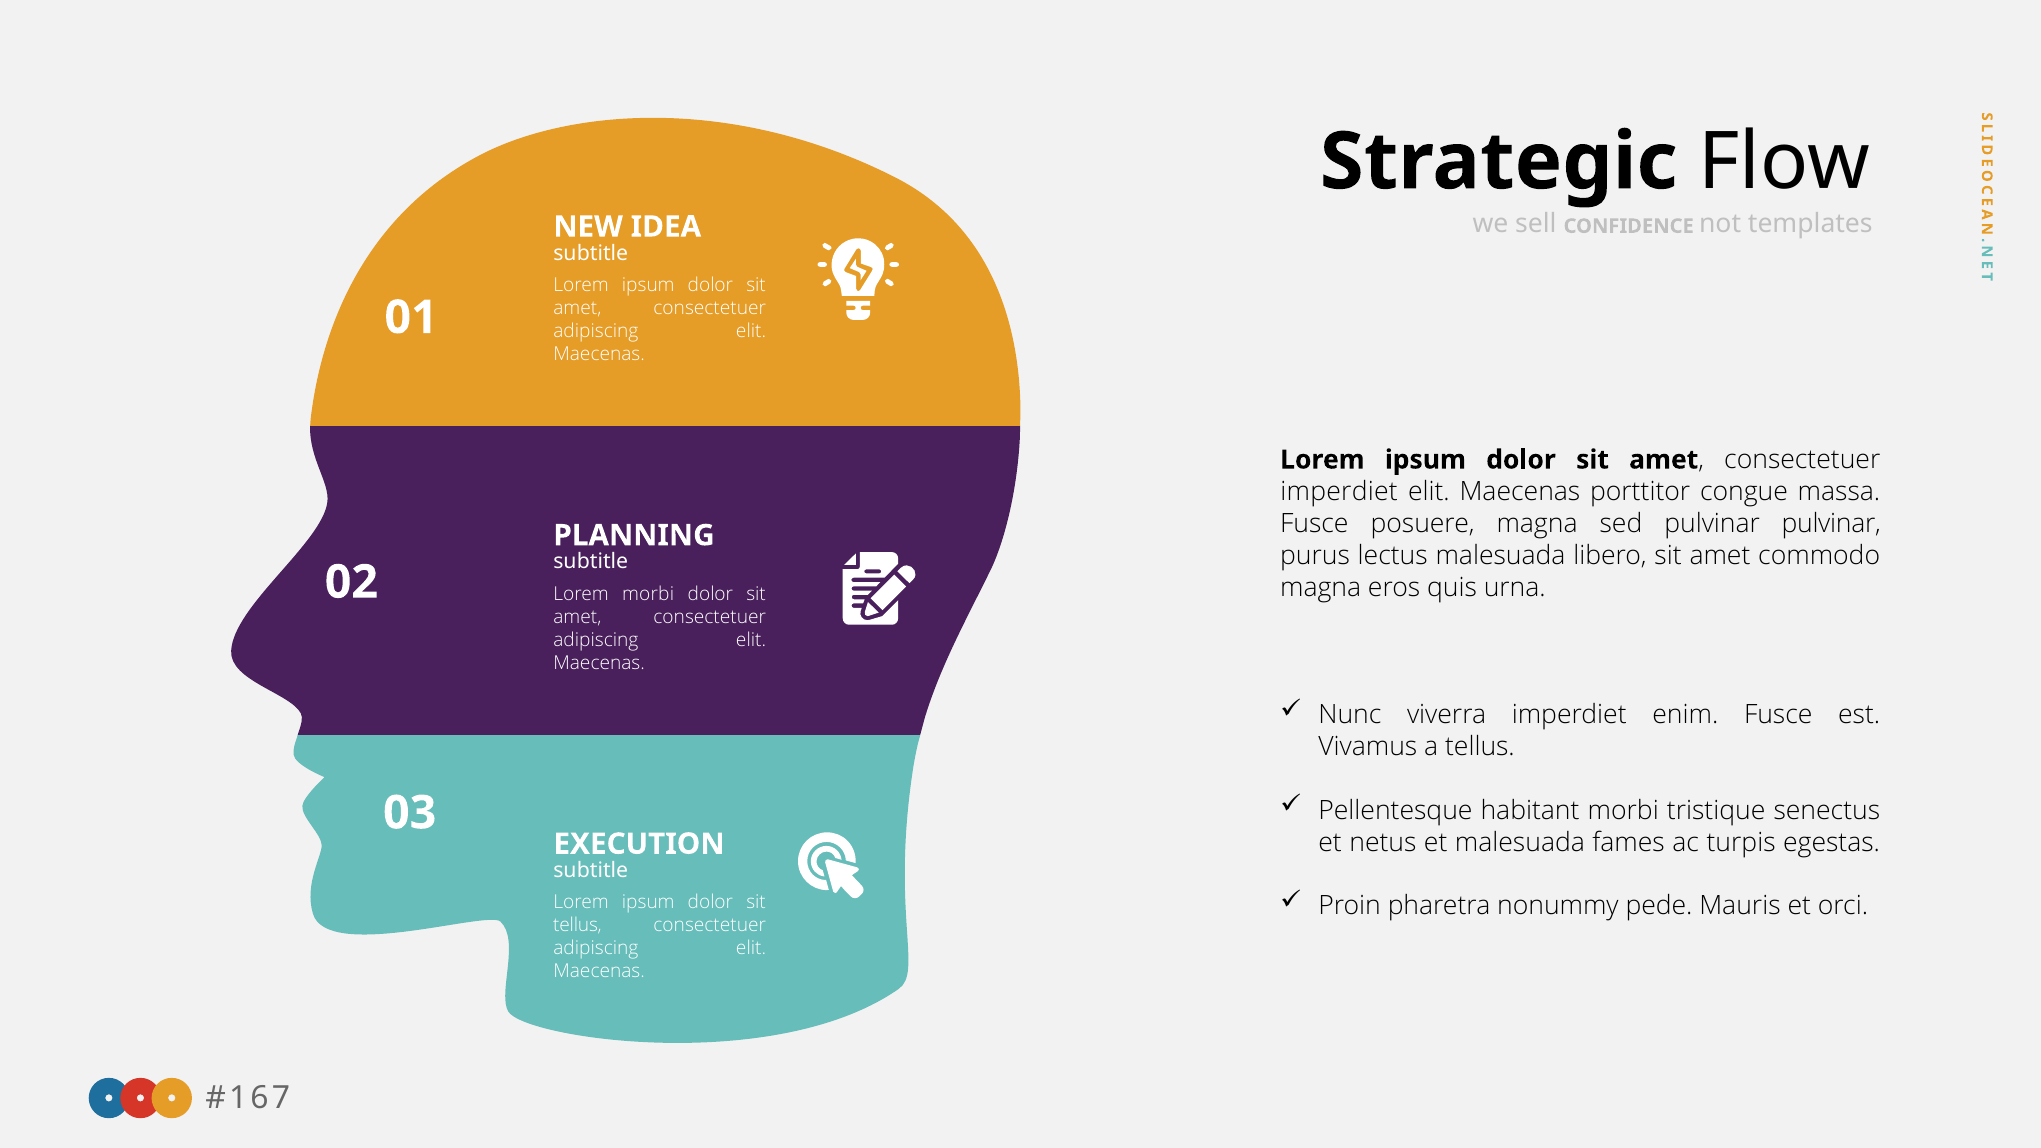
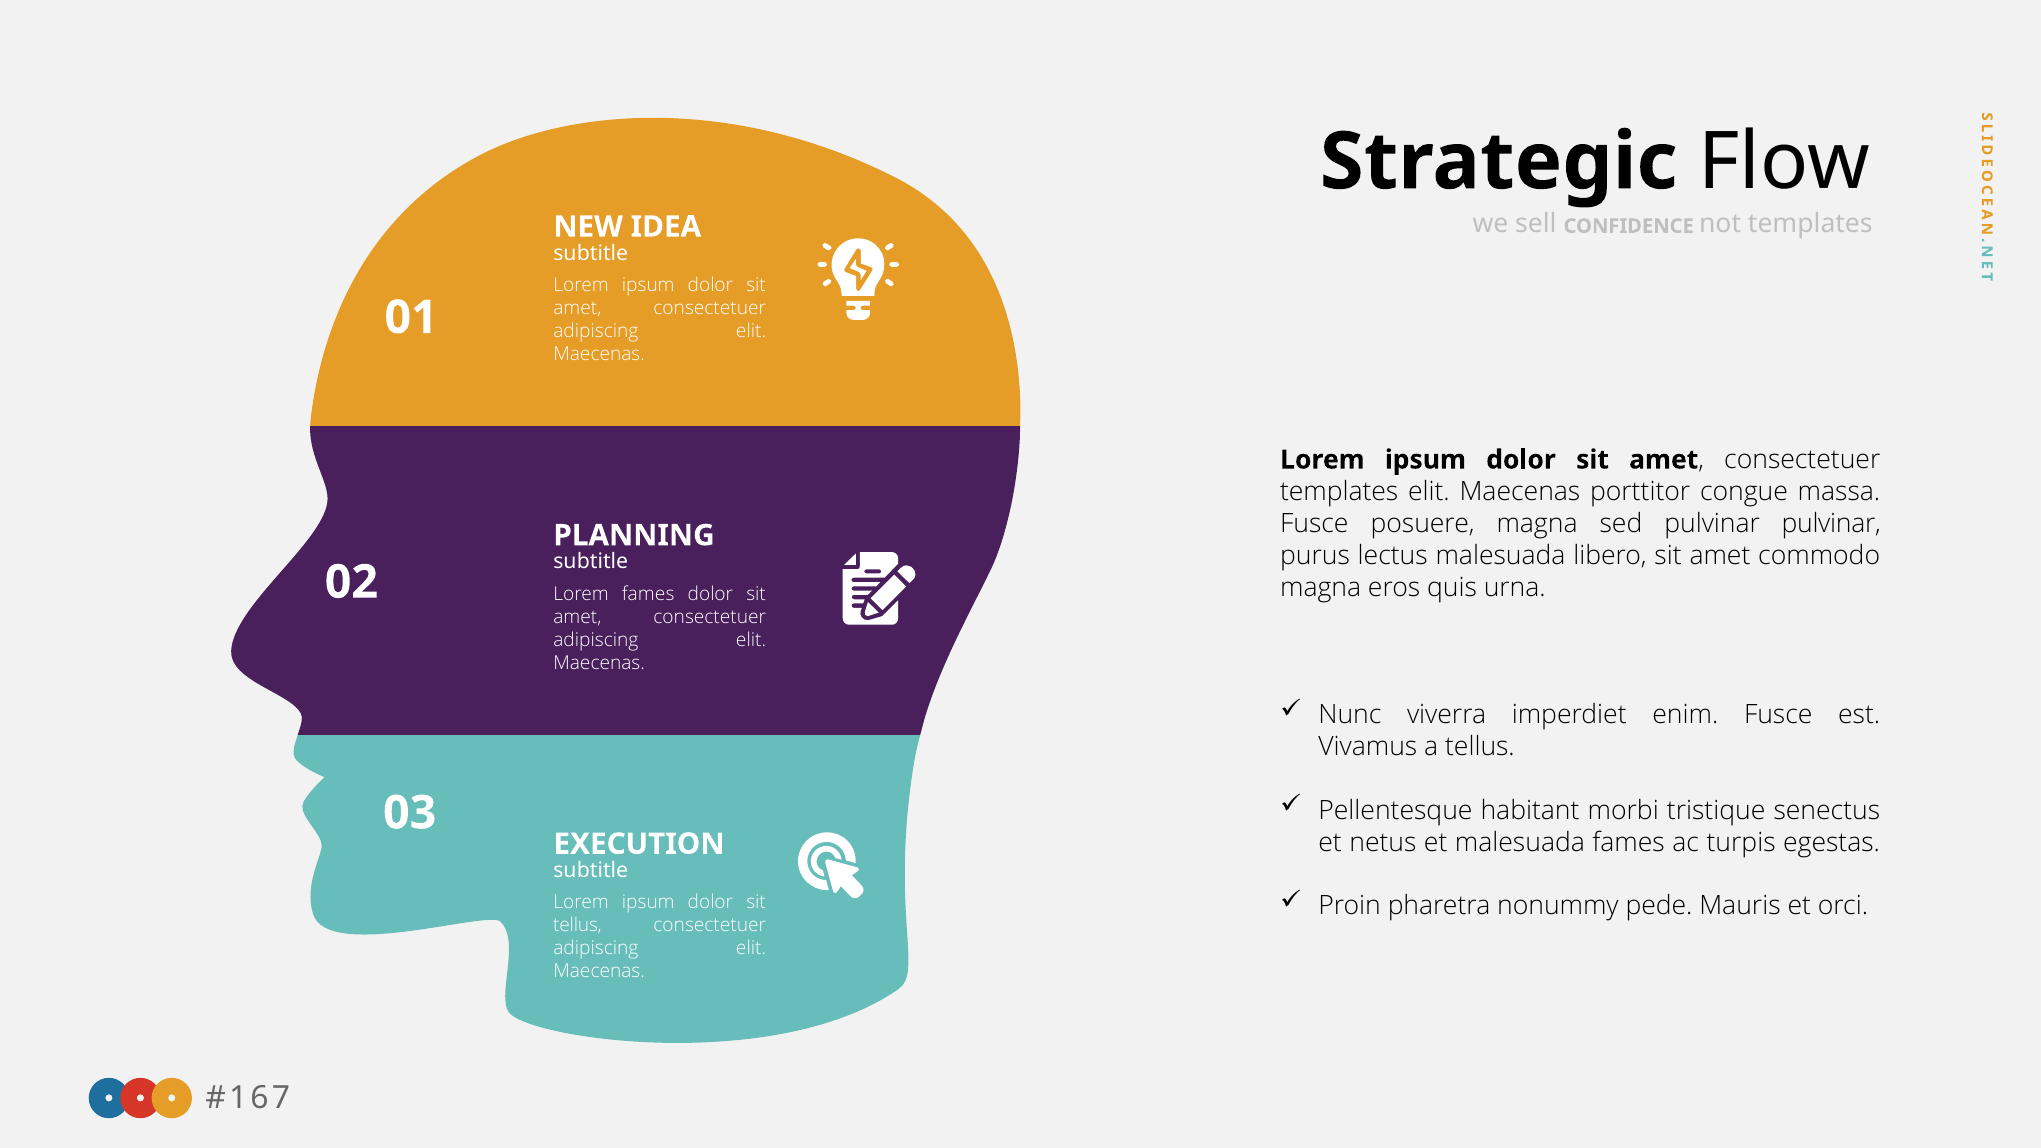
imperdiet: imperdiet -> templates (1339, 492)
Lorem morbi: morbi -> fames (648, 594)
